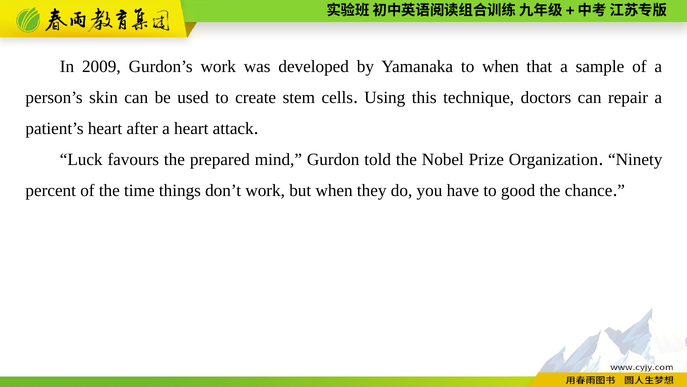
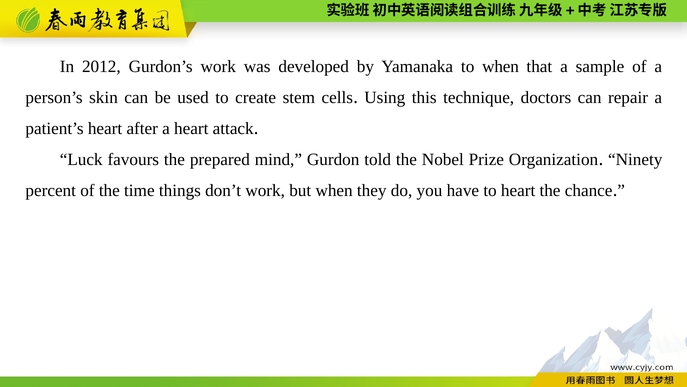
2009: 2009 -> 2012 (101, 66)
to good: good -> heart (518, 190)
